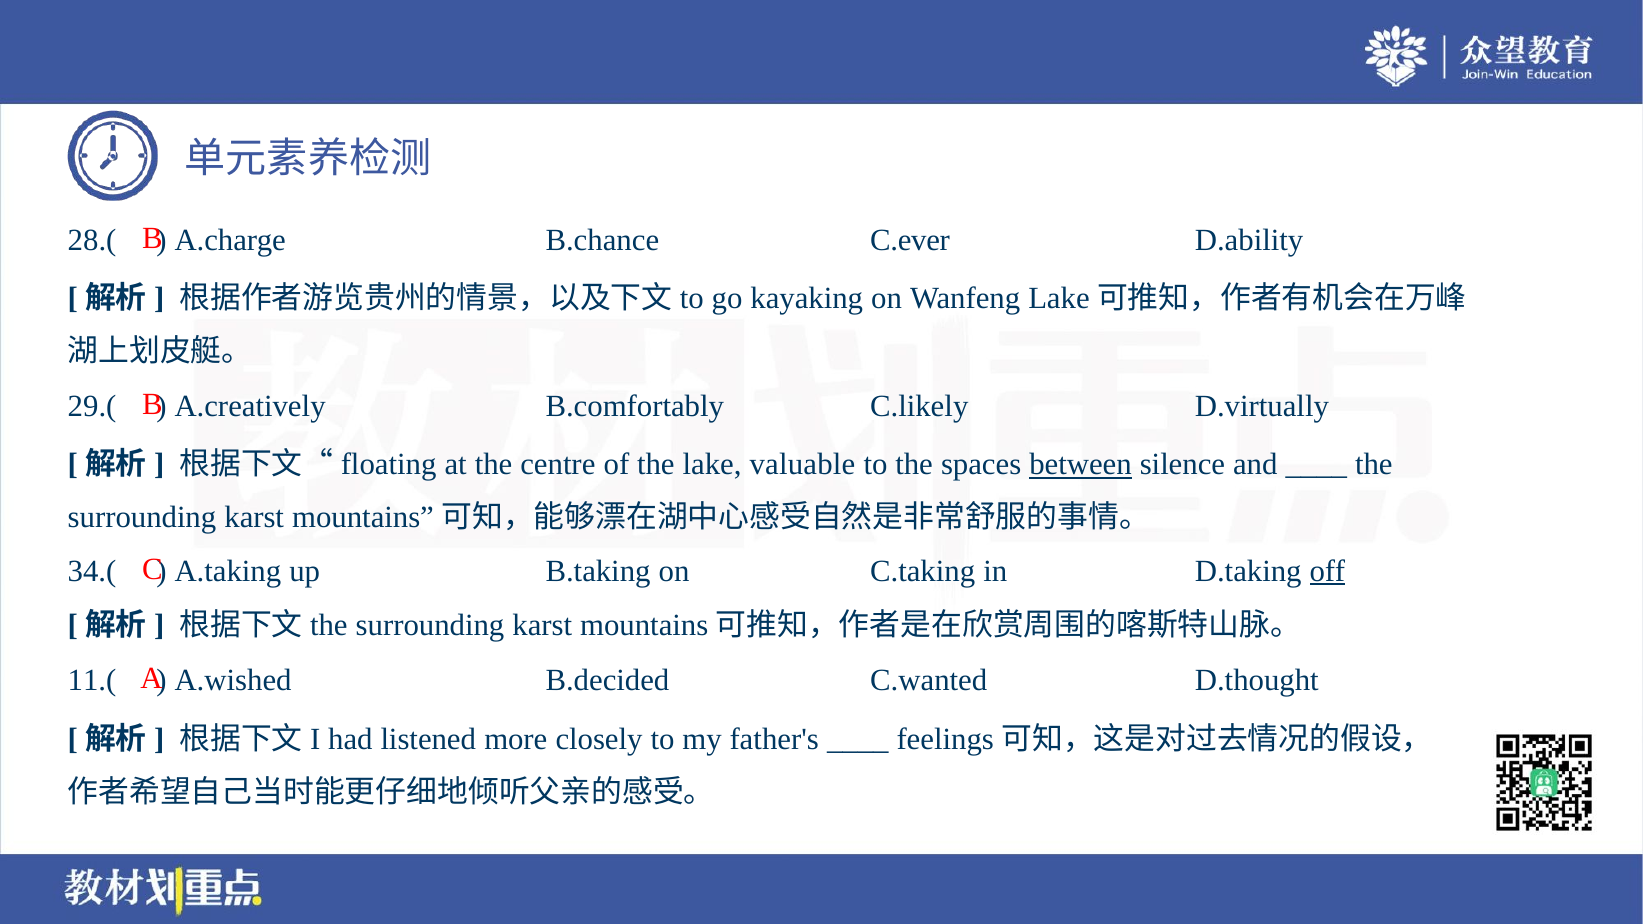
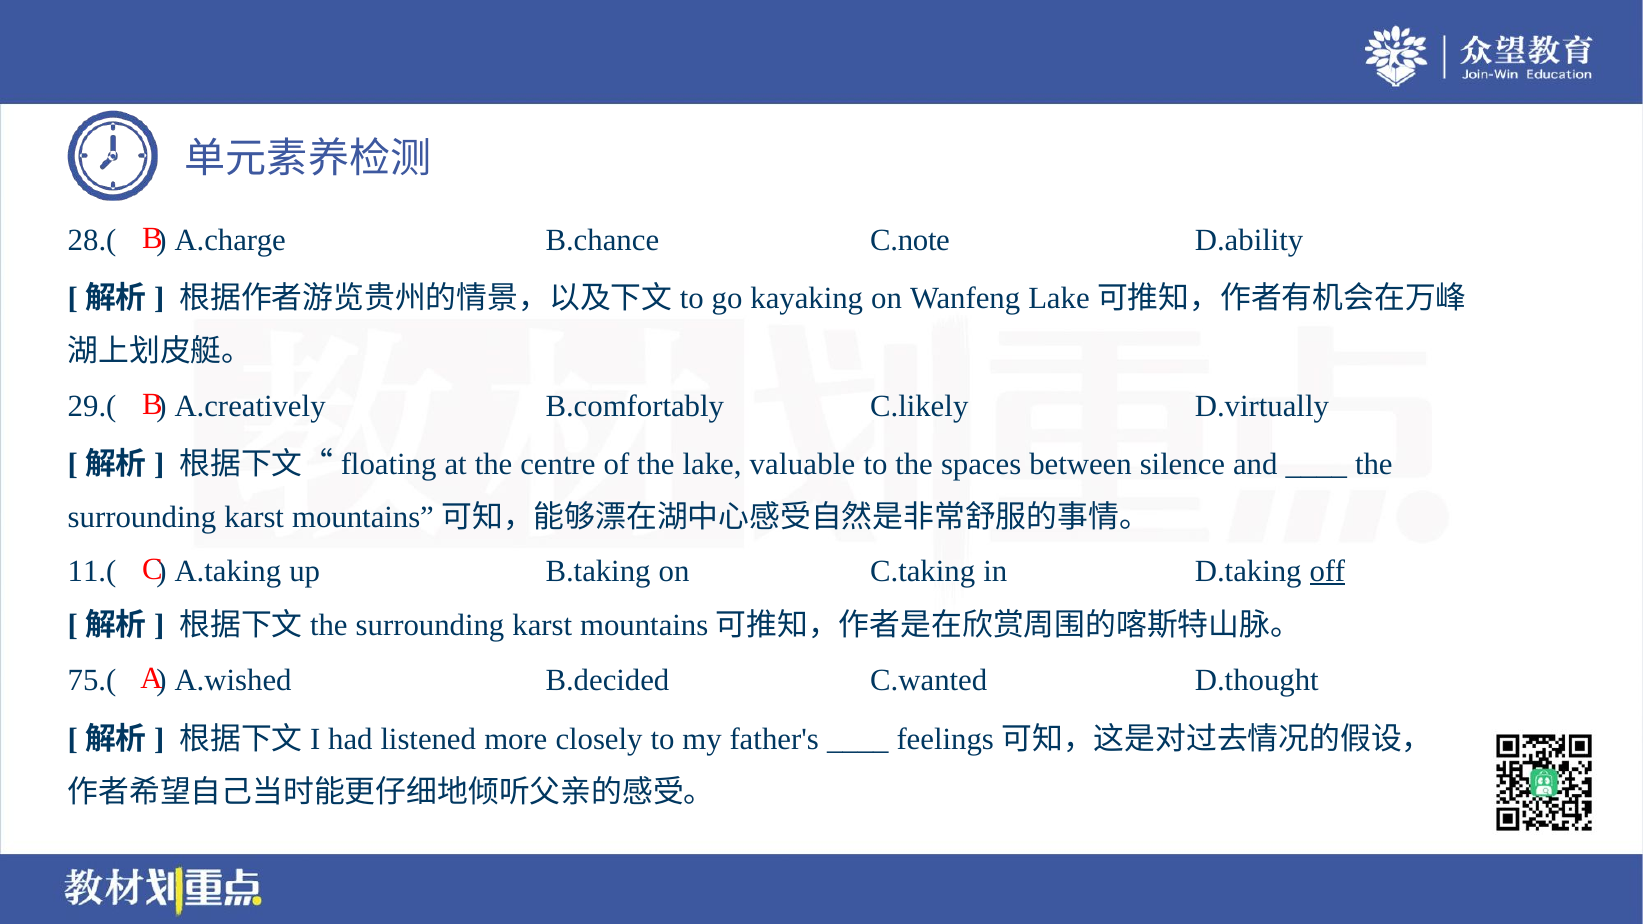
C.ever: C.ever -> C.note (910, 240)
between underline: present -> none (1081, 465)
34.(: 34.( -> 11.( (92, 571)
11.(: 11.( -> 75.( (92, 681)
